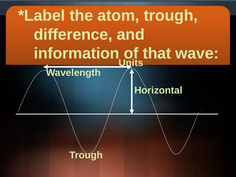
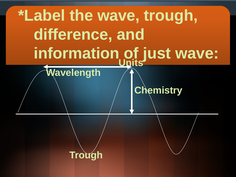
the atom: atom -> wave (118, 16)
that: that -> just (157, 53)
Horizontal: Horizontal -> Chemistry (158, 90)
